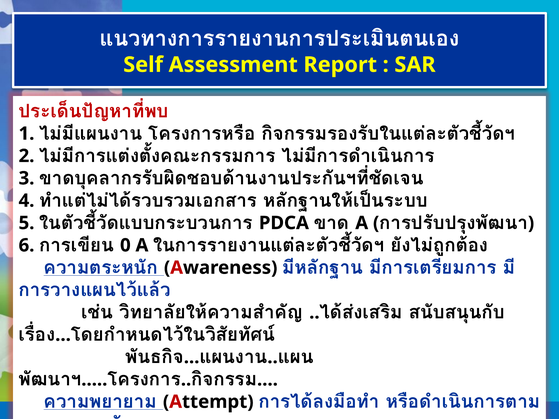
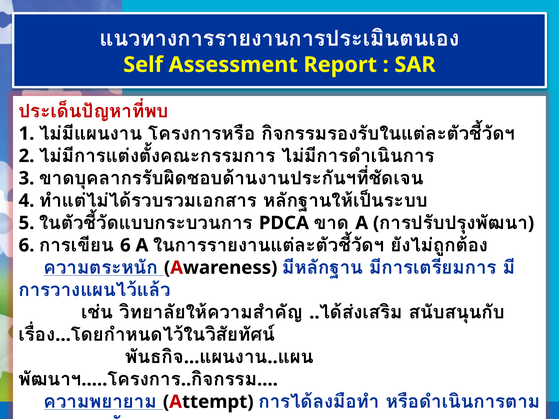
0: 0 -> 6 (125, 245)
